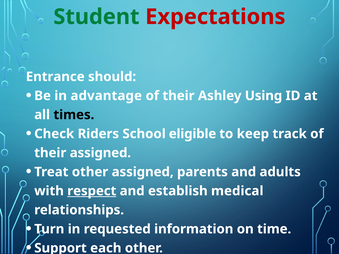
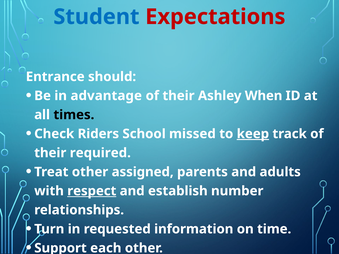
Student colour: green -> blue (96, 17)
Using: Using -> When (264, 96)
eligible: eligible -> missed (192, 134)
keep underline: none -> present (253, 134)
their assigned: assigned -> required (100, 153)
medical: medical -> number (237, 191)
